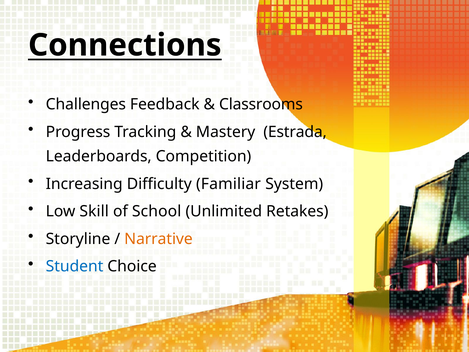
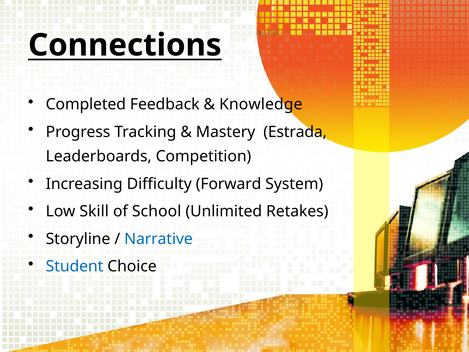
Challenges: Challenges -> Completed (86, 104)
Classrooms: Classrooms -> Knowledge (261, 104)
Familiar: Familiar -> Forward (229, 184)
Narrative colour: orange -> blue (158, 239)
